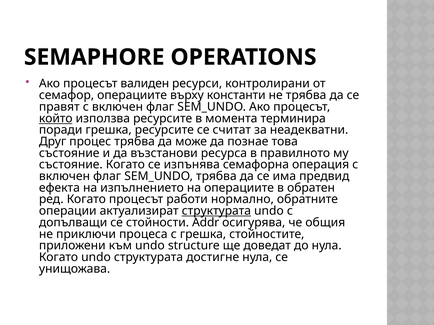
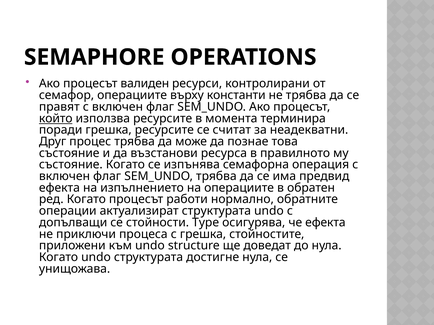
структурата underline: present -> none (216, 211)
Addr: Addr -> Type (206, 223)
че общия: общия -> ефекта (325, 223)
